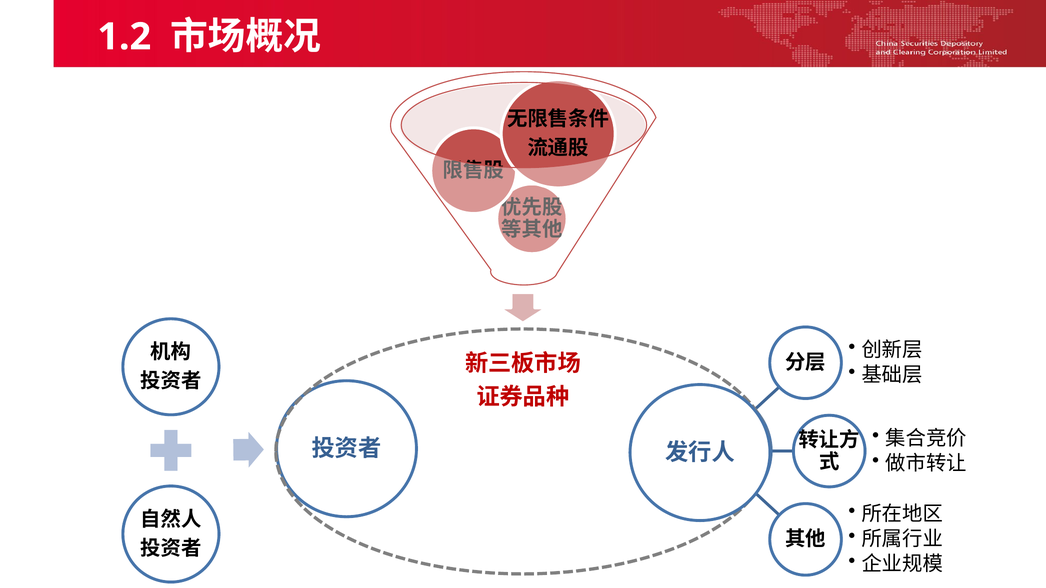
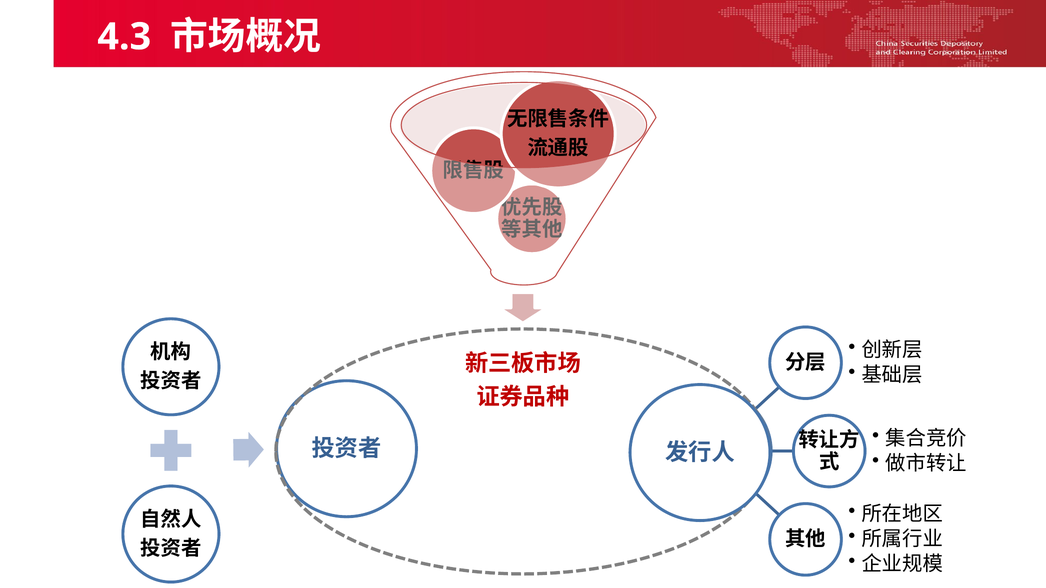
1.2: 1.2 -> 4.3 (124, 37)
